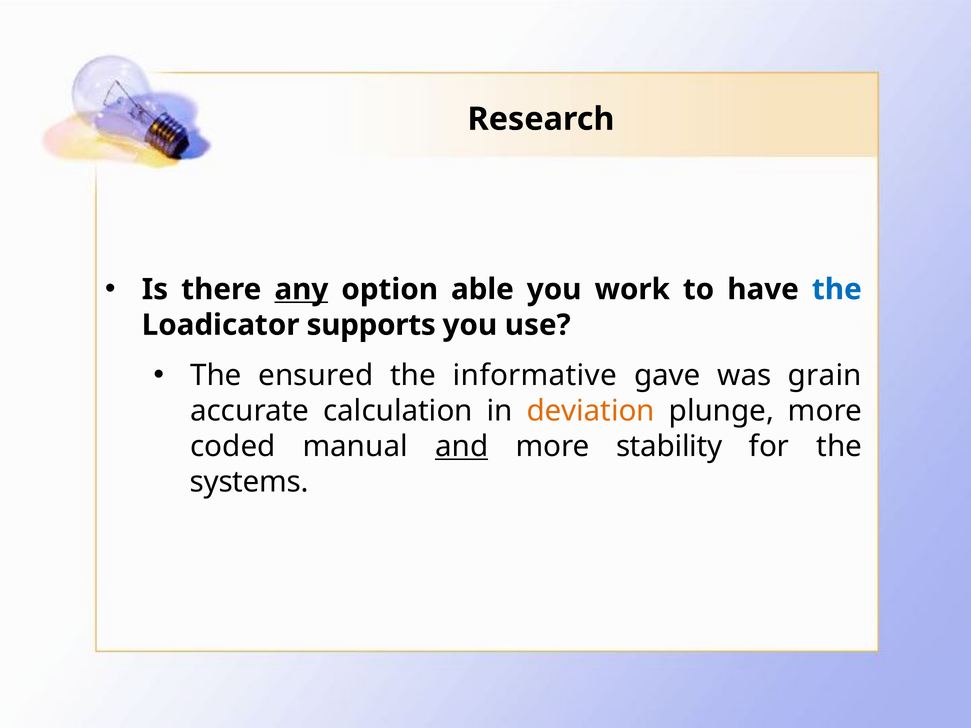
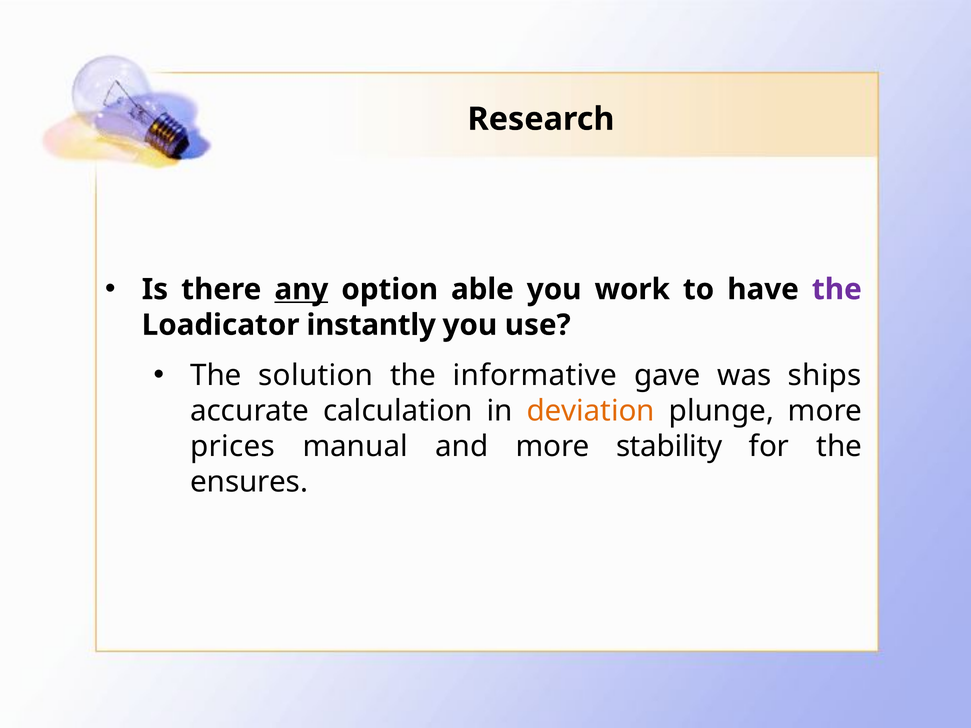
the colour: blue -> purple (837, 289)
supports: supports -> instantly (371, 325)
ensured: ensured -> solution (316, 376)
grain: grain -> ships (825, 376)
coded: coded -> prices (233, 447)
and underline: present -> none (462, 447)
systems: systems -> ensures (249, 482)
